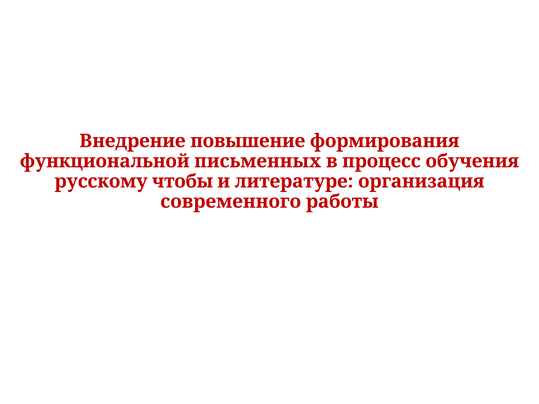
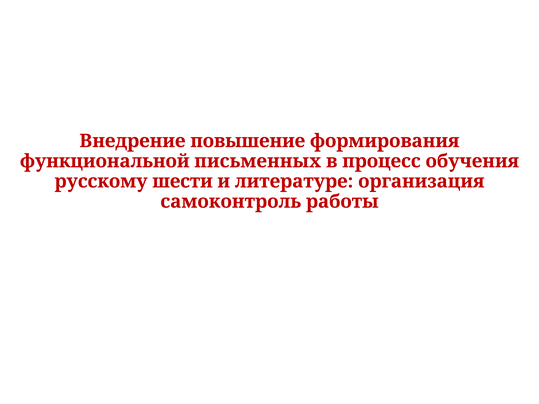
чтобы: чтобы -> шести (183, 181)
современного: современного -> самоконтроль (231, 202)
